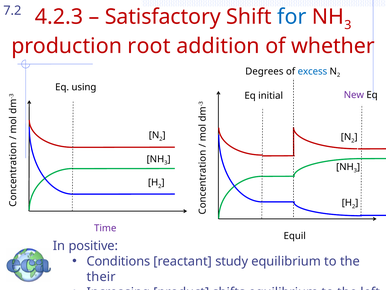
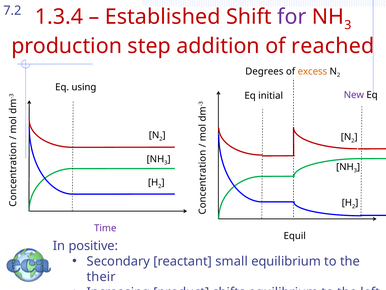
4.2.3: 4.2.3 -> 1.3.4 (59, 17)
Satisfactory: Satisfactory -> Established (163, 17)
for colour: blue -> purple (292, 17)
root: root -> step (149, 46)
whether: whether -> reached (333, 46)
excess colour: blue -> orange (312, 71)
Conditions: Conditions -> Secondary (118, 261)
study: study -> small (232, 261)
